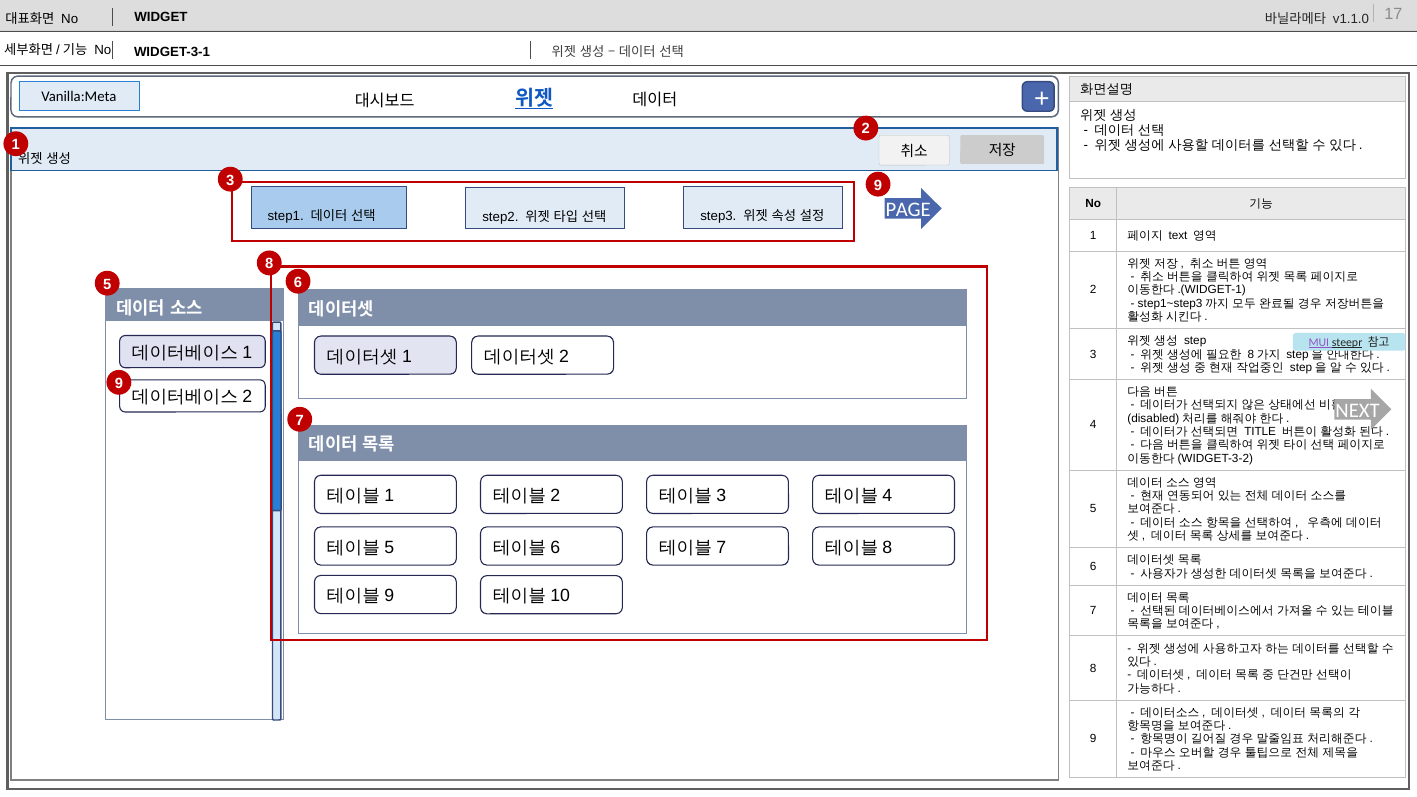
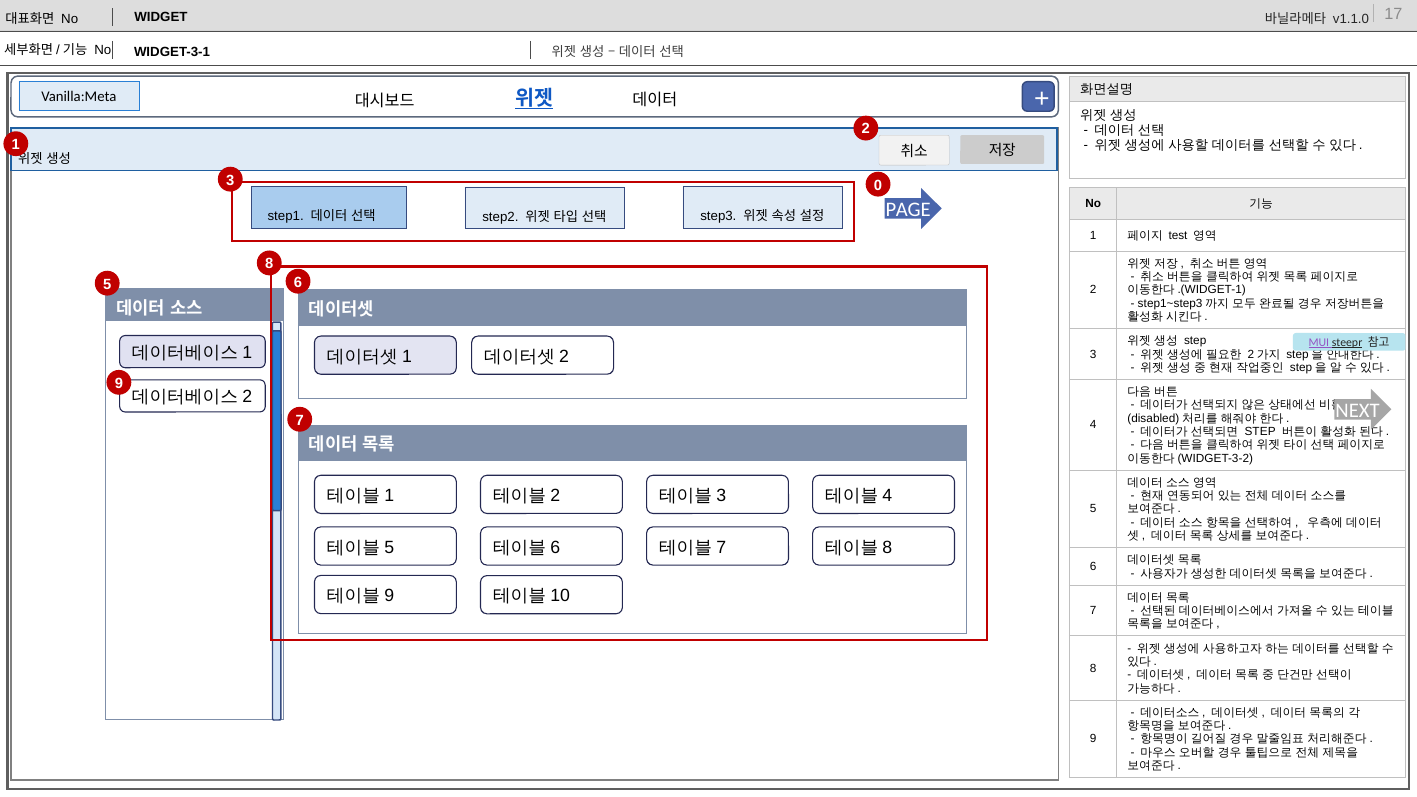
3 9: 9 -> 0 (878, 185)
text: text -> test (1178, 236)
8: 8 -> 2 (1251, 354)
TITLE: TITLE -> STEP (1260, 432)
